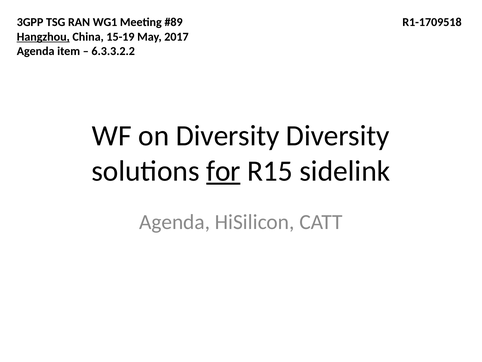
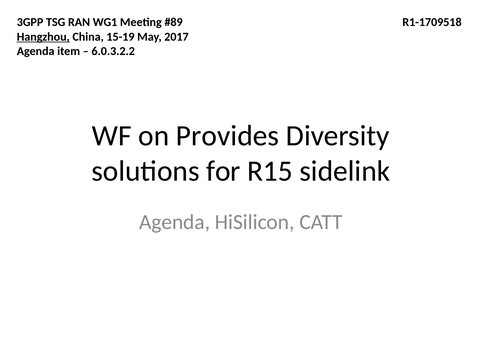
6.3.3.2.2: 6.3.3.2.2 -> 6.0.3.2.2 (113, 51)
on Diversity: Diversity -> Provides (228, 135)
for underline: present -> none (223, 171)
